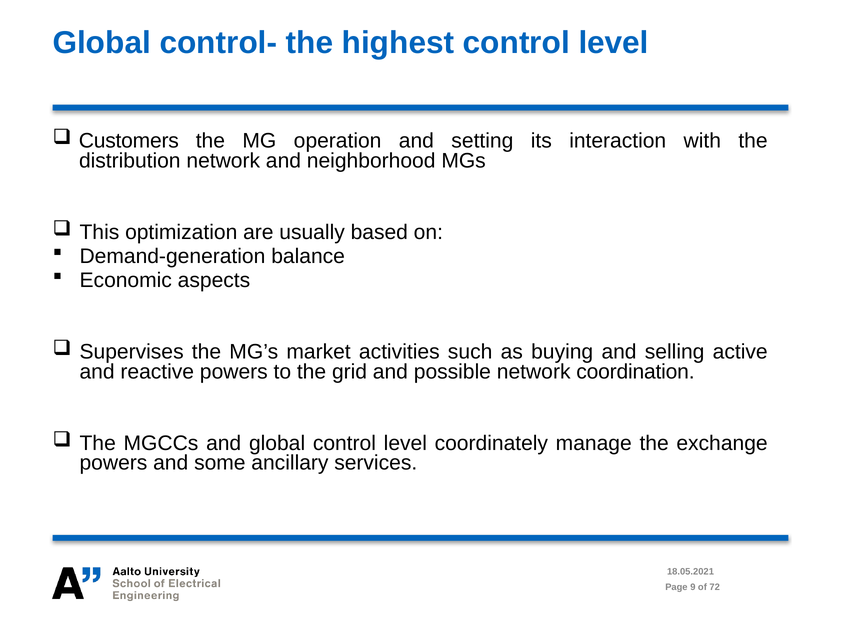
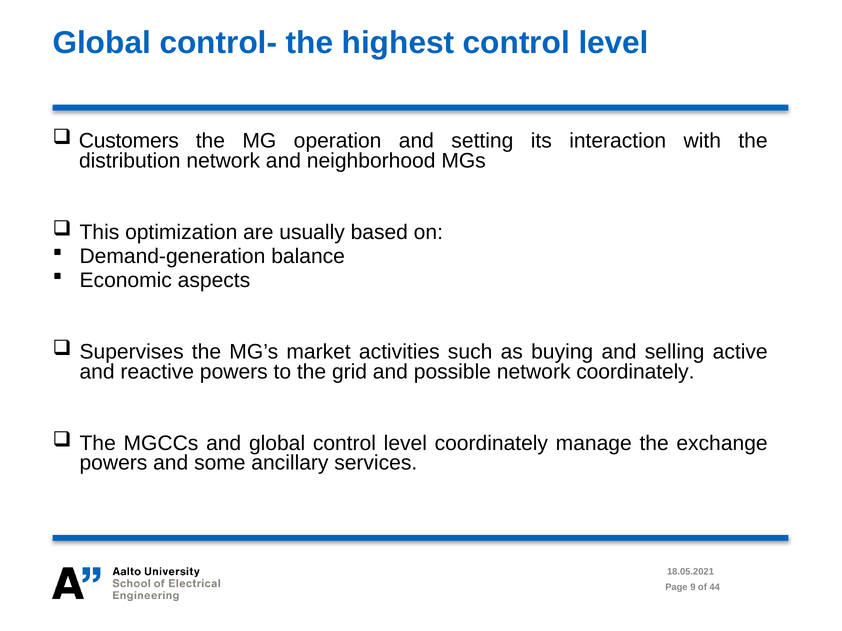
network coordination: coordination -> coordinately (635, 372)
72: 72 -> 44 (715, 588)
